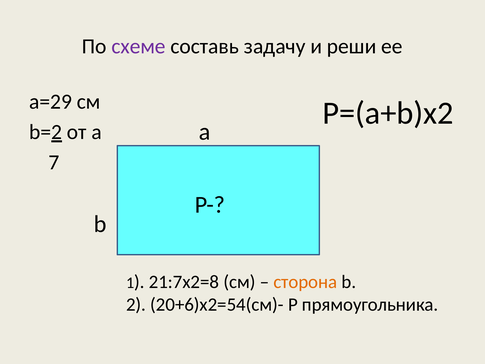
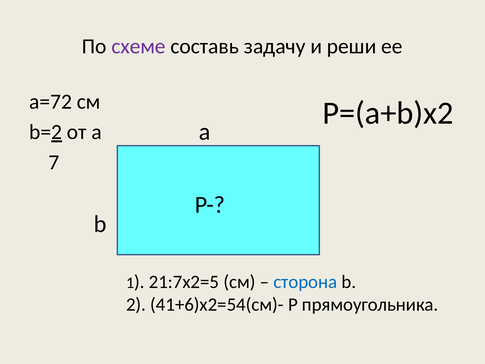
a=29: a=29 -> a=72 (51, 102)
21:7х2=8: 21:7х2=8 -> 21:7х2=5 (184, 282)
сторона colour: orange -> blue (305, 282)
20+6)х2=54(см)-: 20+6)х2=54(см)- -> 41+6)х2=54(см)- (217, 304)
